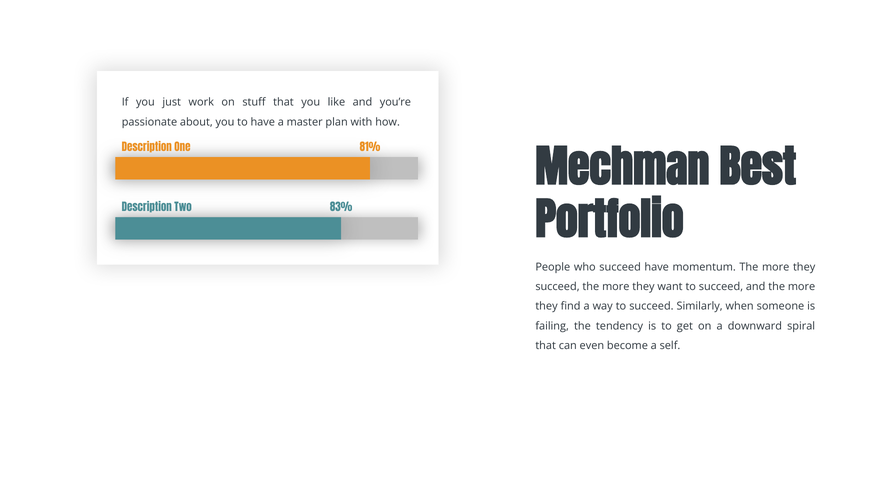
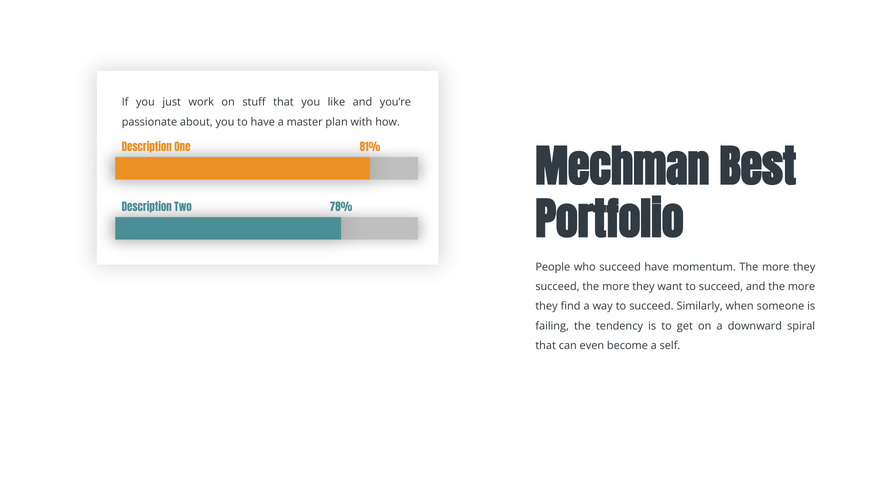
83%: 83% -> 78% (341, 208)
